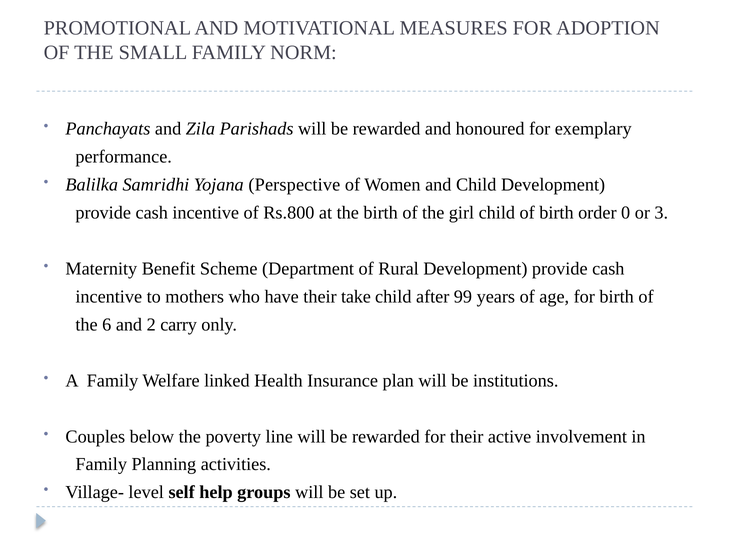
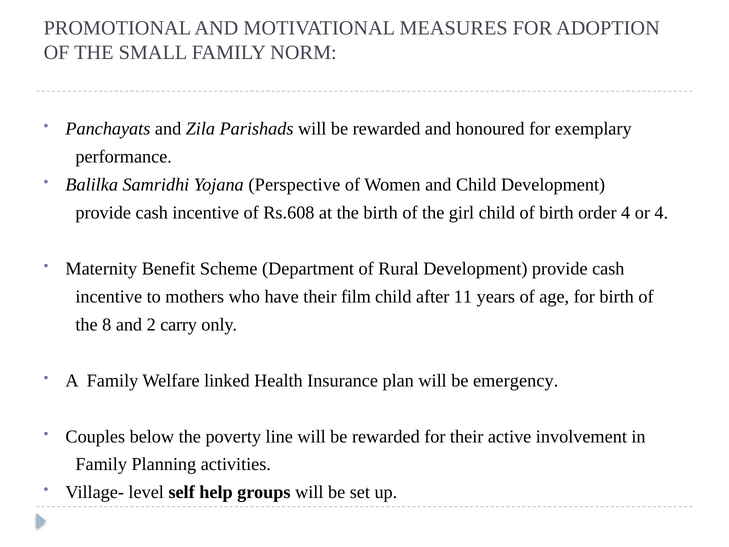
Rs.800: Rs.800 -> Rs.608 (289, 213)
order 0: 0 -> 4 (626, 213)
or 3: 3 -> 4 (661, 213)
take: take -> film (356, 297)
99: 99 -> 11 (463, 297)
6: 6 -> 8 (107, 324)
institutions: institutions -> emergency (516, 380)
